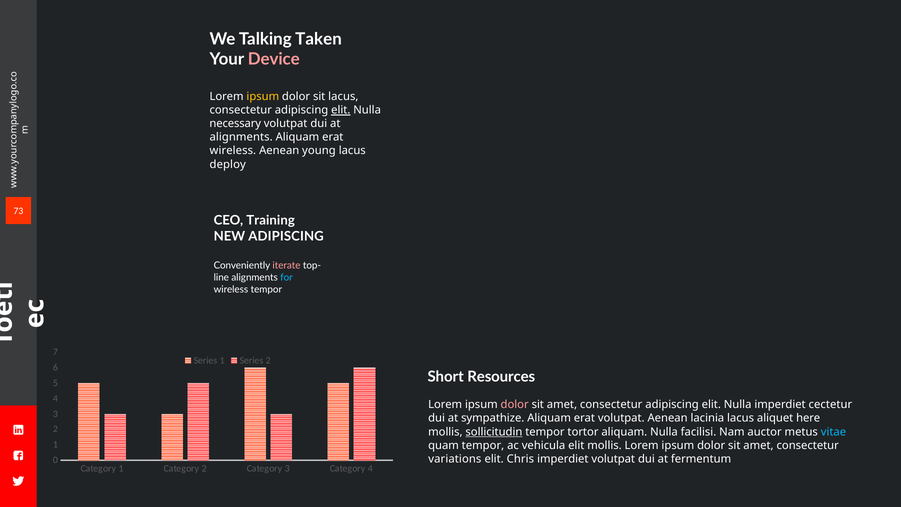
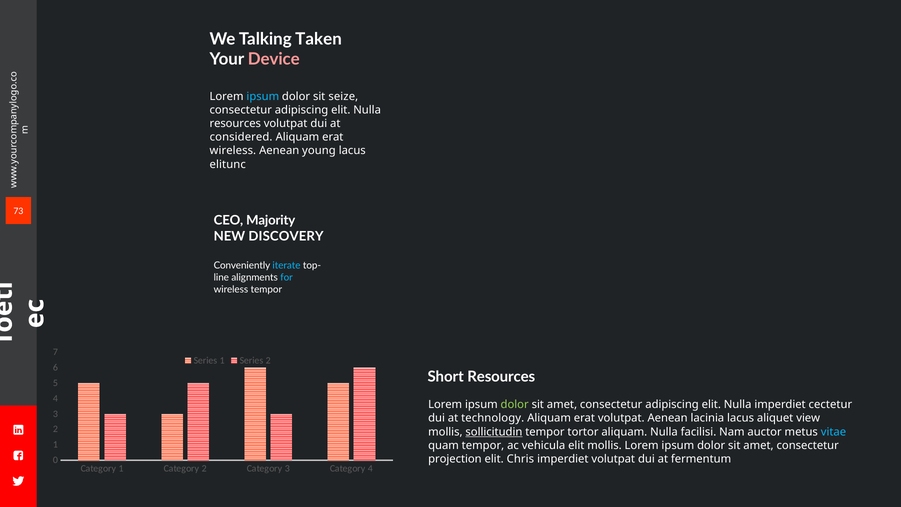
ipsum colour: yellow -> light blue (263, 97)
sit lacus: lacus -> seize (343, 97)
elit underline: present -> none (341, 110)
necessary: necessary -> resources (235, 124)
alignments: alignments -> considered (241, 137)
deploy: deploy -> elitunc (228, 164)
Training: Training -> Majority (271, 220)
NEW ADIPISCING: ADIPISCING -> DISCOVERY (286, 236)
iterate colour: pink -> light blue (287, 266)
dolor colour: pink -> light green (515, 405)
sympathize: sympathize -> technology (493, 418)
here: here -> view (808, 418)
variations: variations -> projection (455, 459)
